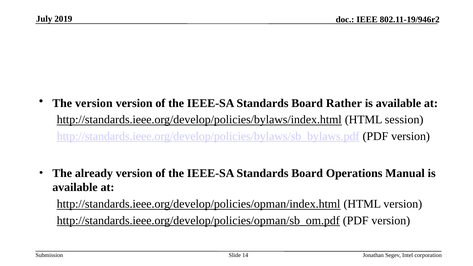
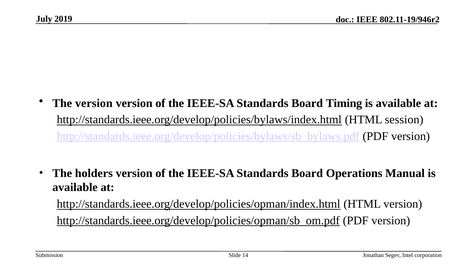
Rather: Rather -> Timing (344, 103)
already: already -> holders (94, 173)
